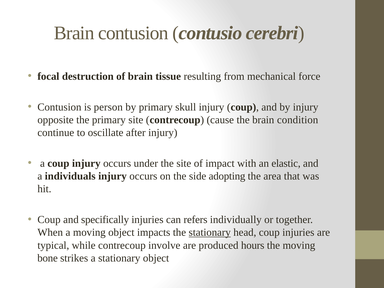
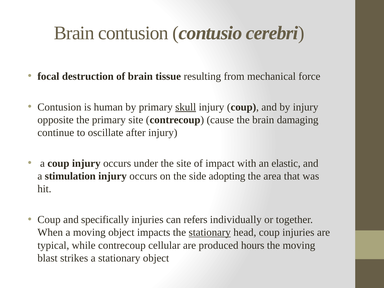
person: person -> human (108, 107)
skull underline: none -> present (186, 107)
condition: condition -> damaging (298, 120)
individuals: individuals -> stimulation (70, 176)
involve: involve -> cellular (164, 245)
bone: bone -> blast (48, 258)
